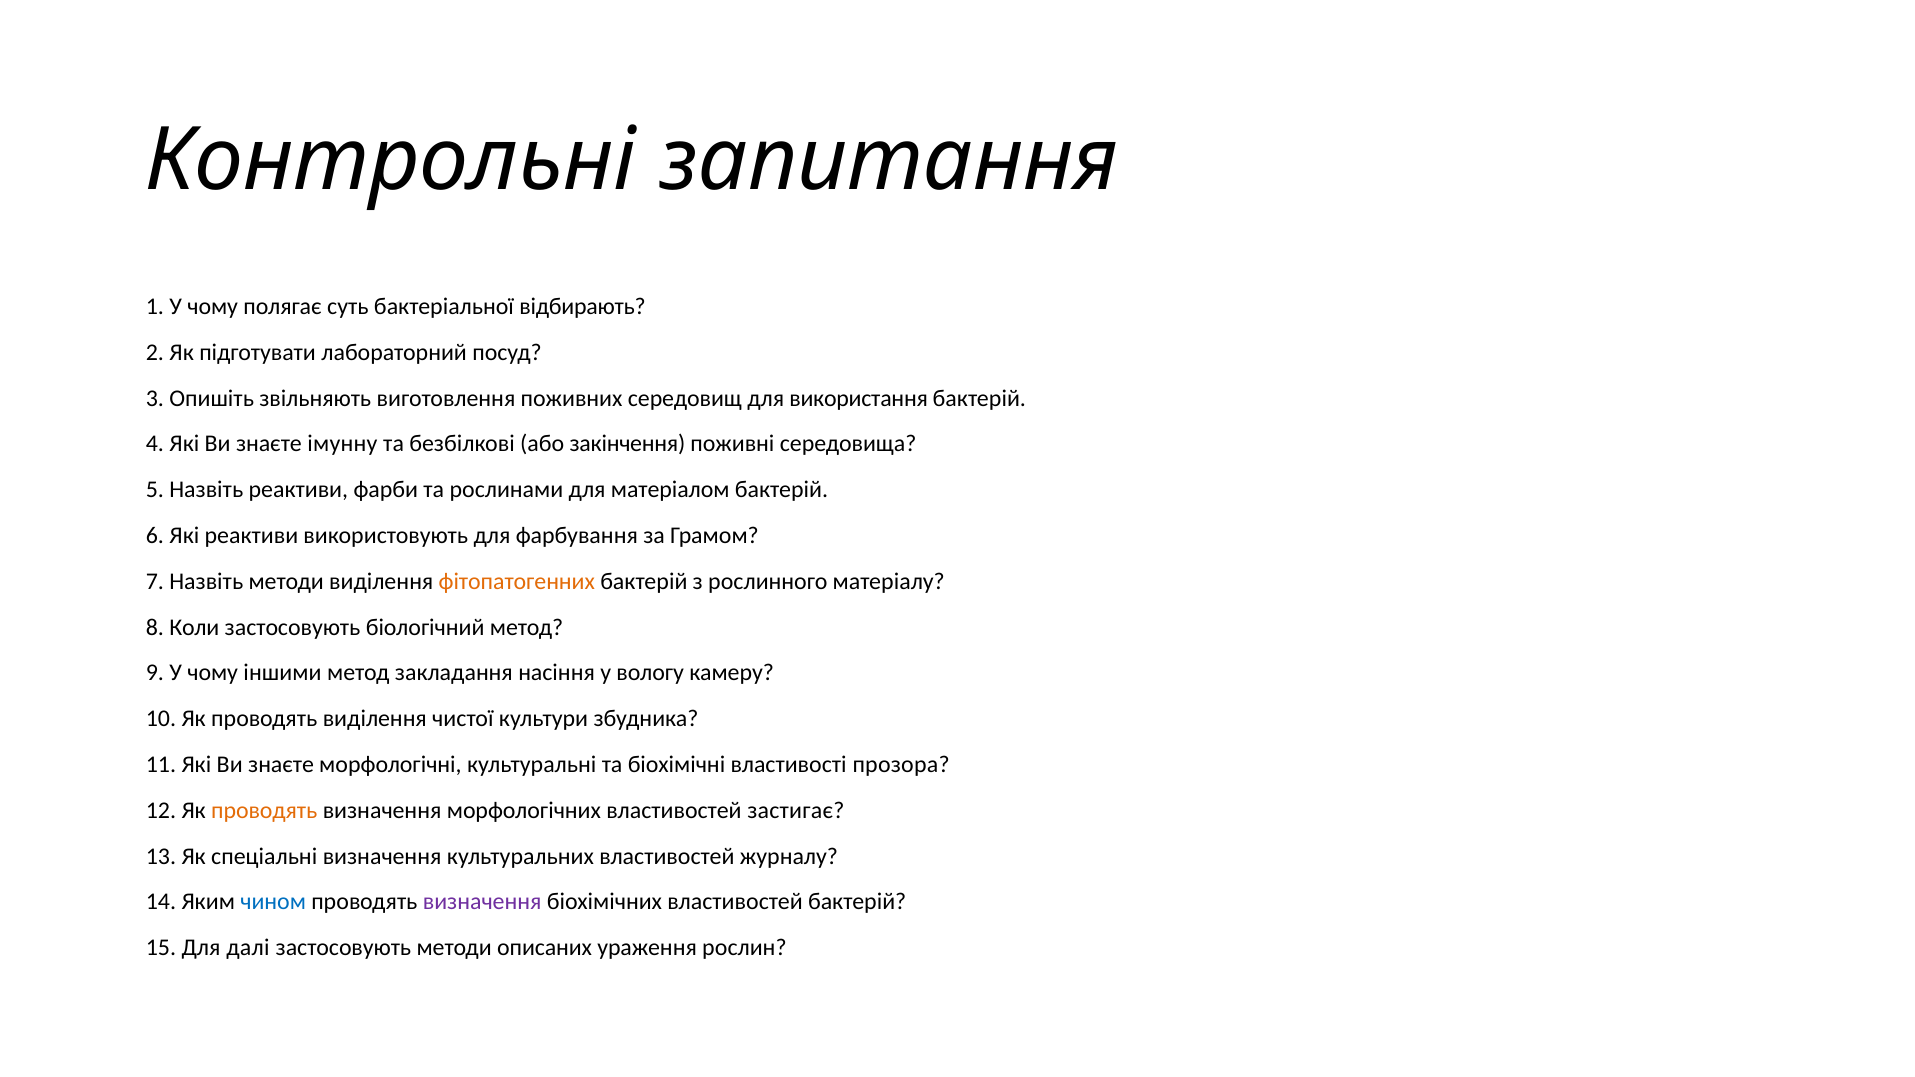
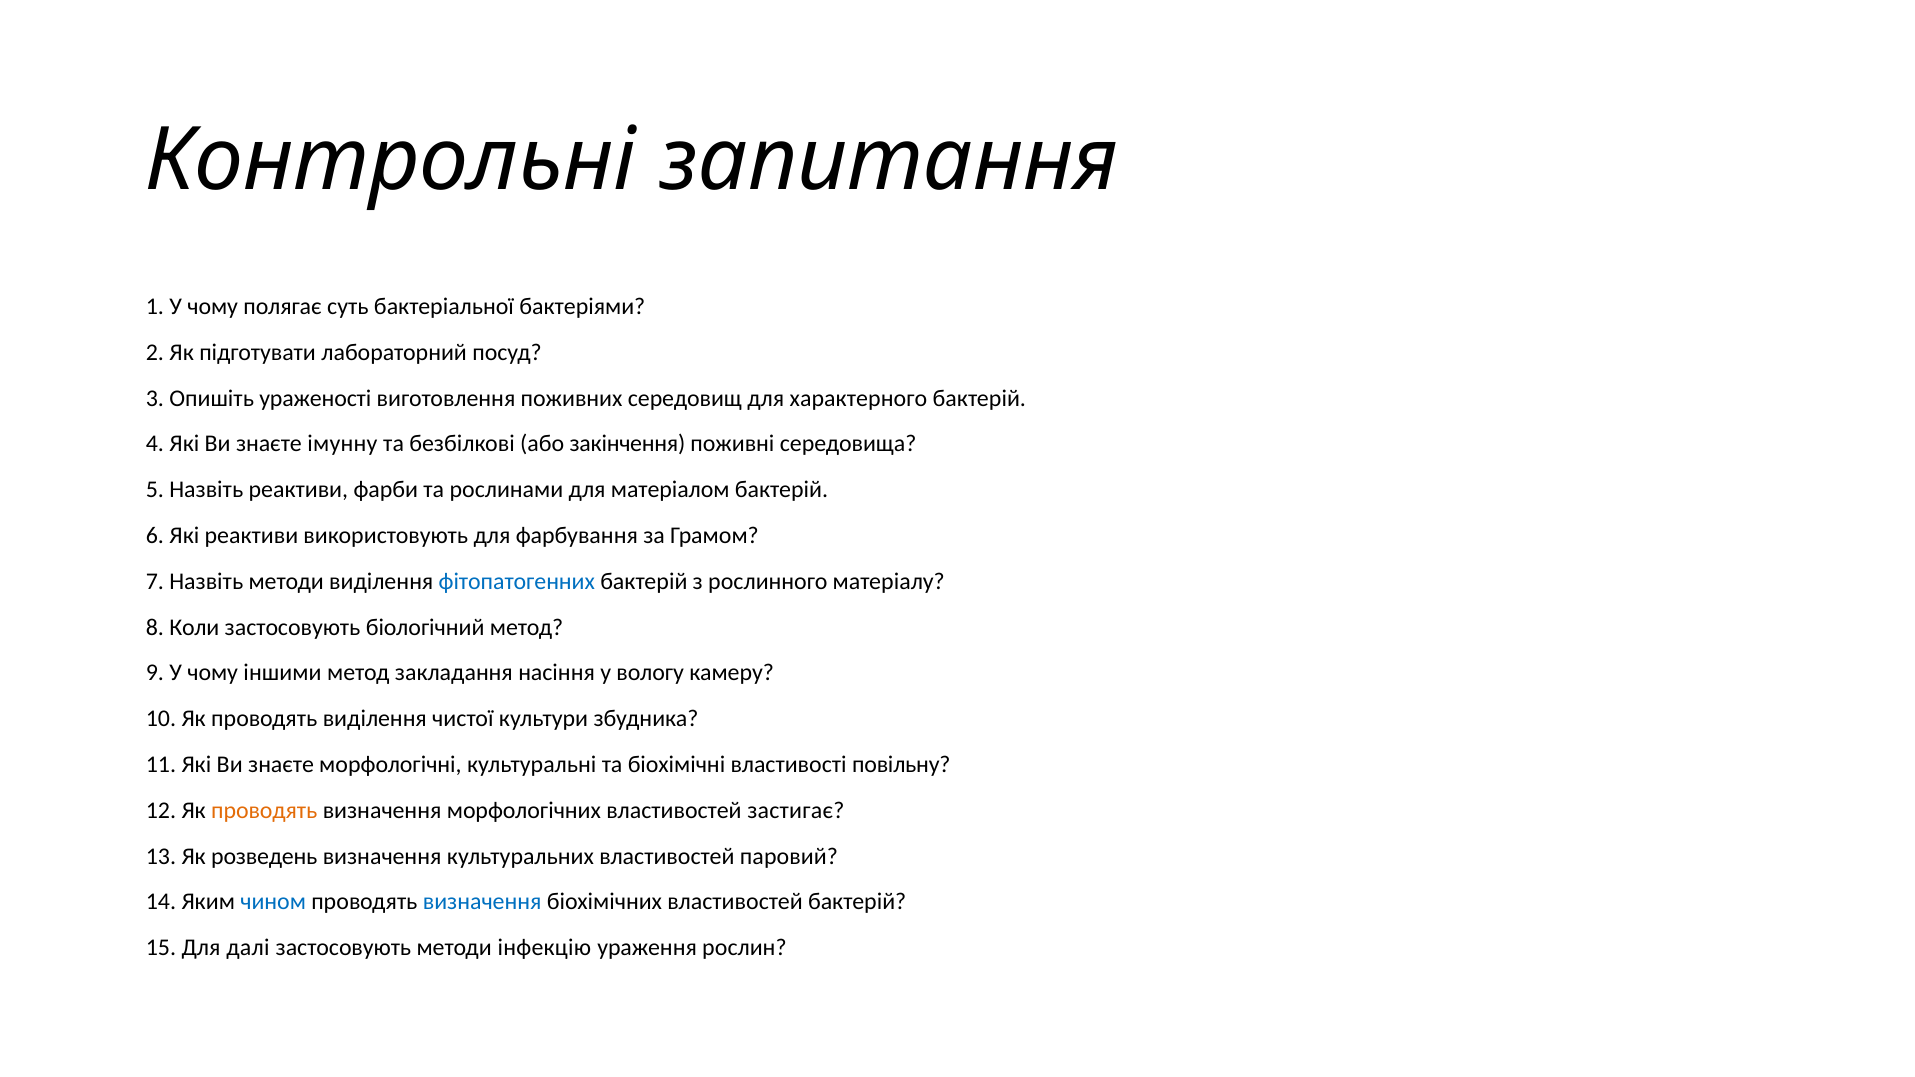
відбирають: відбирають -> бактеріями (582, 307)
звільняють: звільняють -> ураженості (315, 398)
використання: використання -> характерного (858, 398)
фітопатогенних colour: orange -> blue (517, 582)
прозора: прозора -> повільну (901, 765)
спеціальні: спеціальні -> розведень (264, 856)
журналу: журналу -> паровий (789, 856)
визначення colour: purple -> blue (482, 902)
описаних: описаних -> інфекцію (544, 948)
